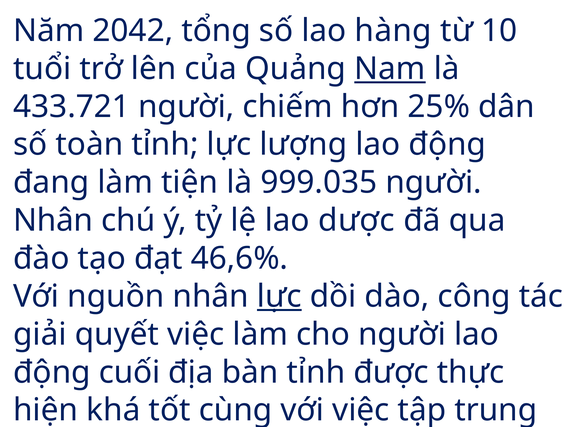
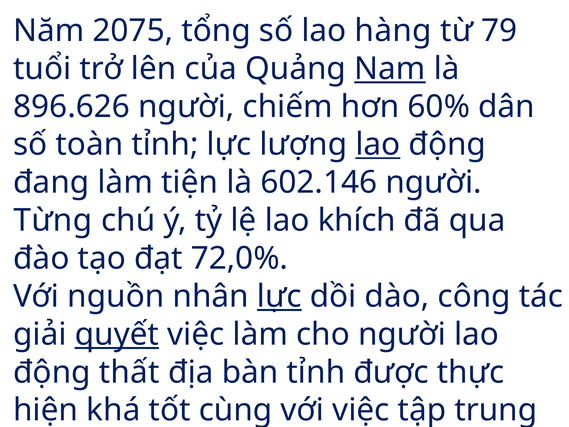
2042: 2042 -> 2075 (133, 31)
10: 10 -> 79 (499, 31)
433.721: 433.721 -> 896.626 (72, 107)
25%: 25% -> 60% (439, 107)
lao underline: none -> present (378, 144)
999.035: 999.035 -> 602.146 (319, 182)
Nhân: Nhân -> Từng (53, 220)
dược: dược -> khích (357, 220)
46,6%: 46,6% -> 72,0% (239, 258)
quyết underline: none -> present (117, 334)
cuối: cuối -> thất (129, 372)
